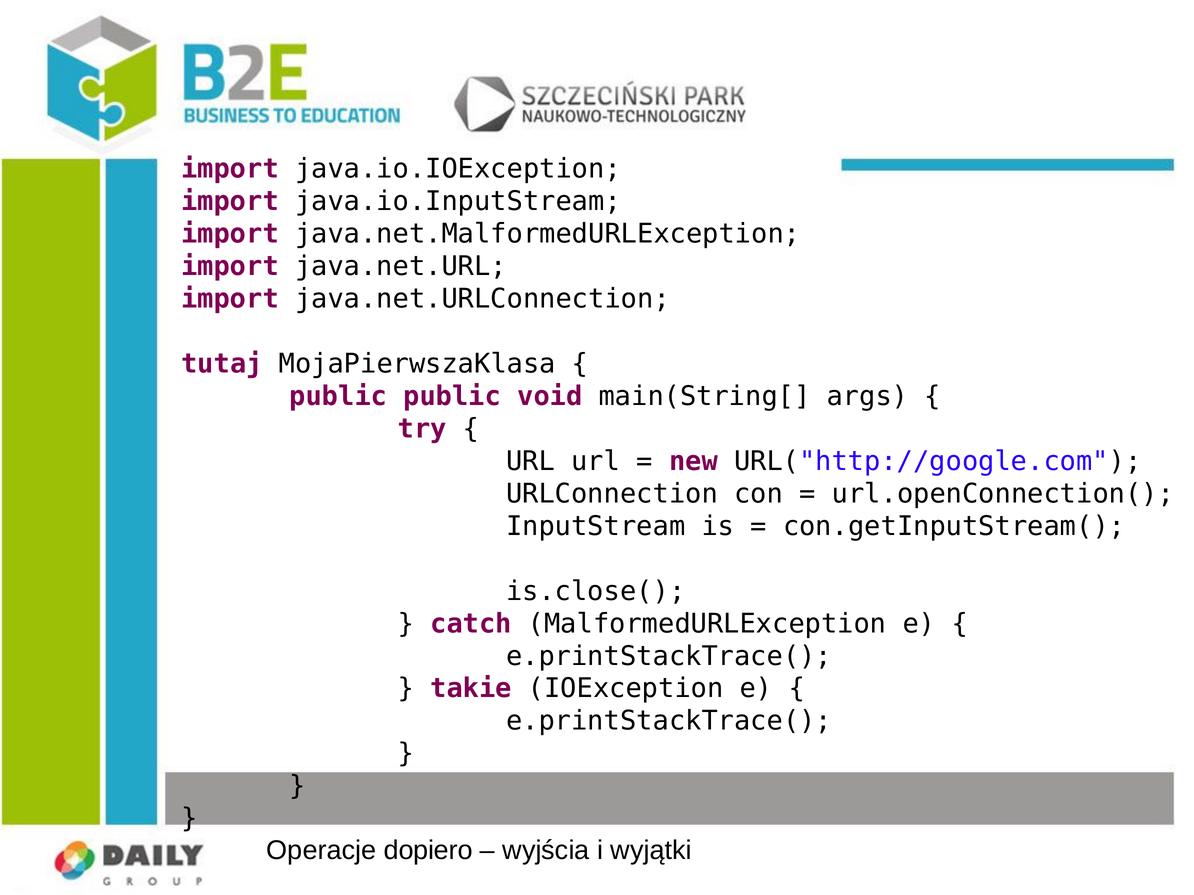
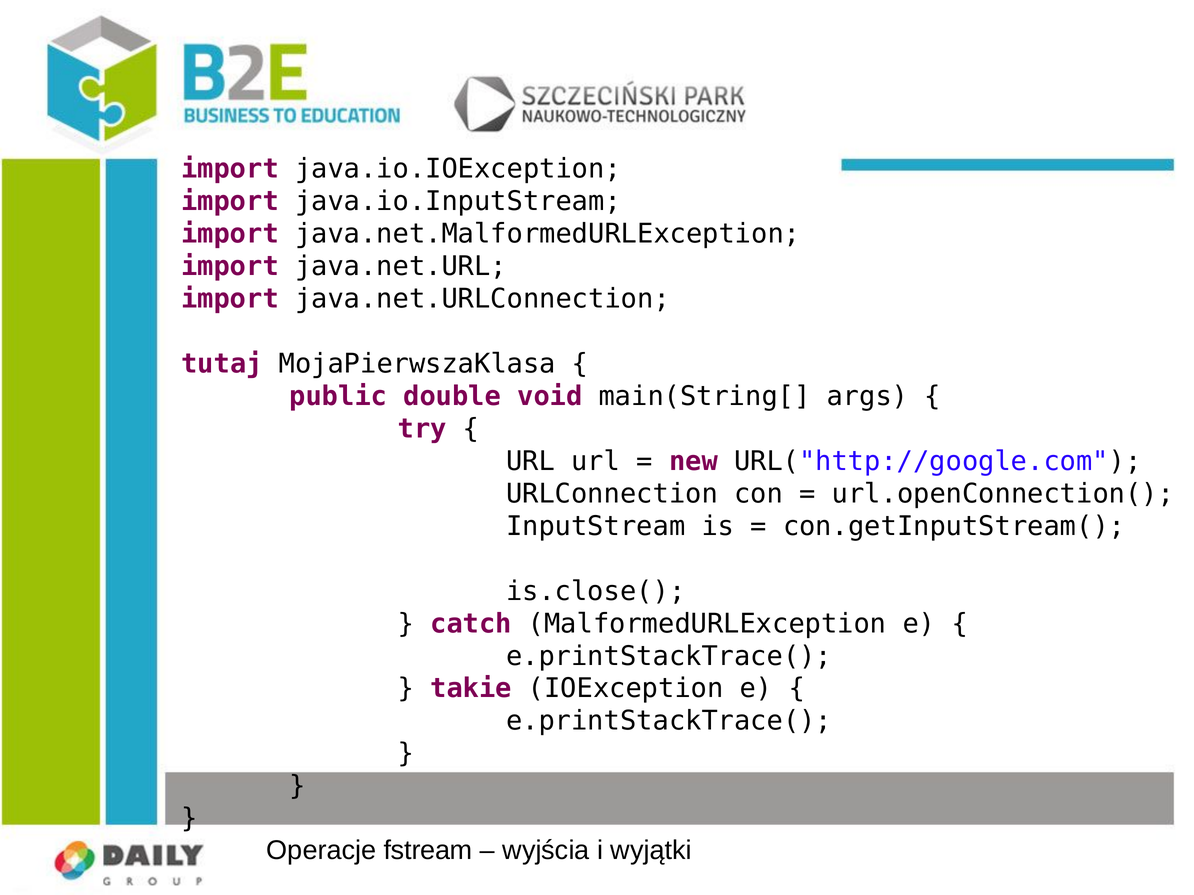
public public: public -> double (452, 396)
dopiero: dopiero -> fstream (428, 851)
